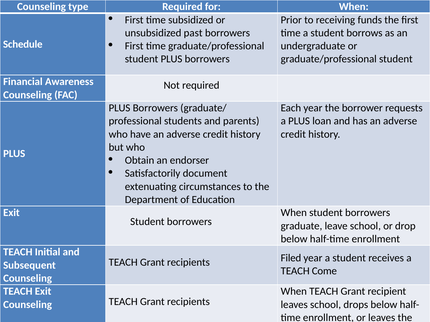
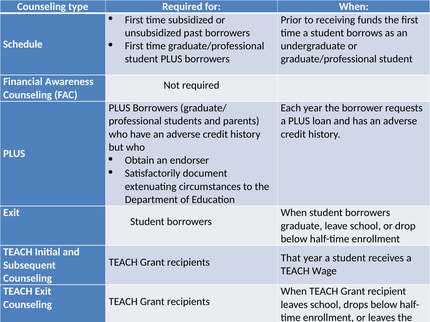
Filed: Filed -> That (291, 258)
Come: Come -> Wage (324, 271)
